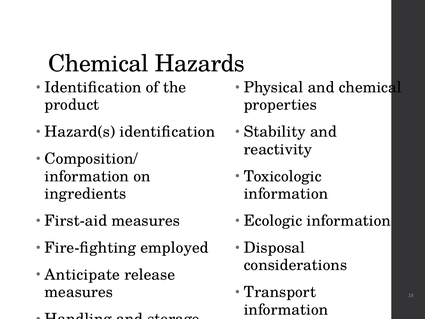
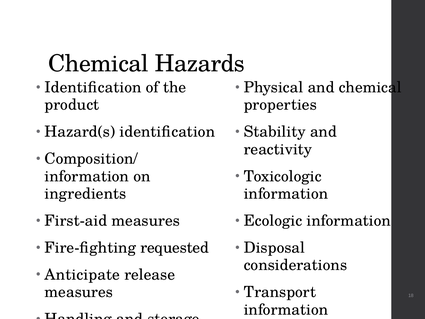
employed: employed -> requested (175, 248)
